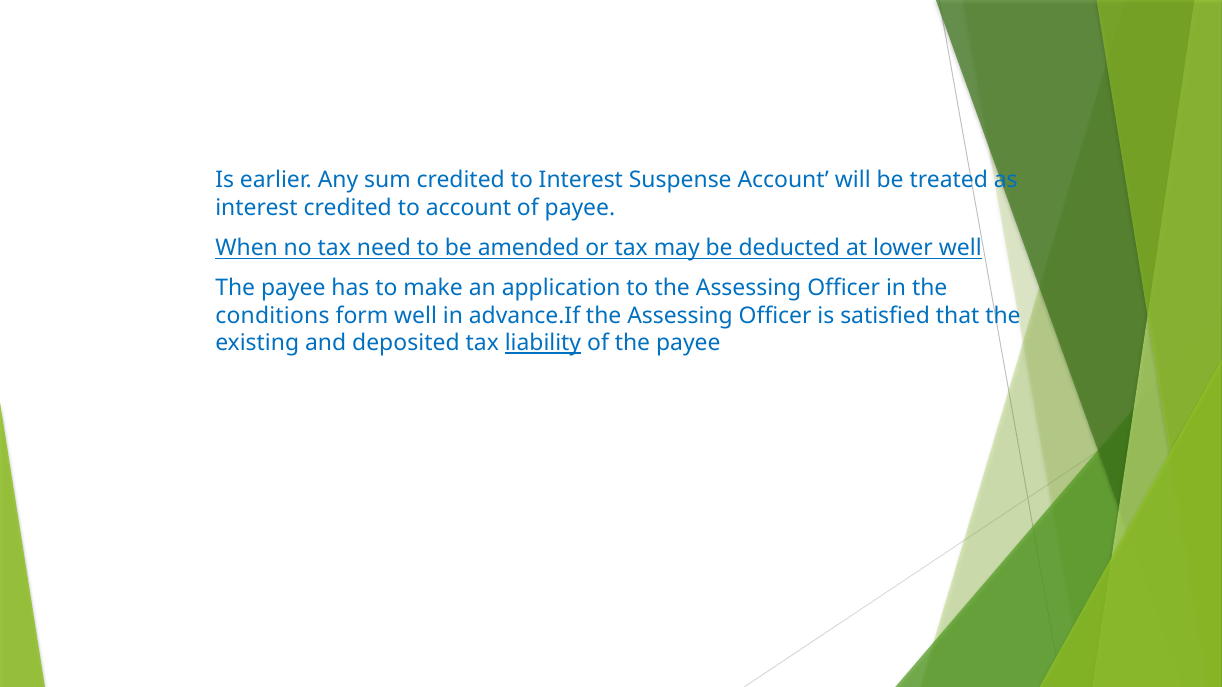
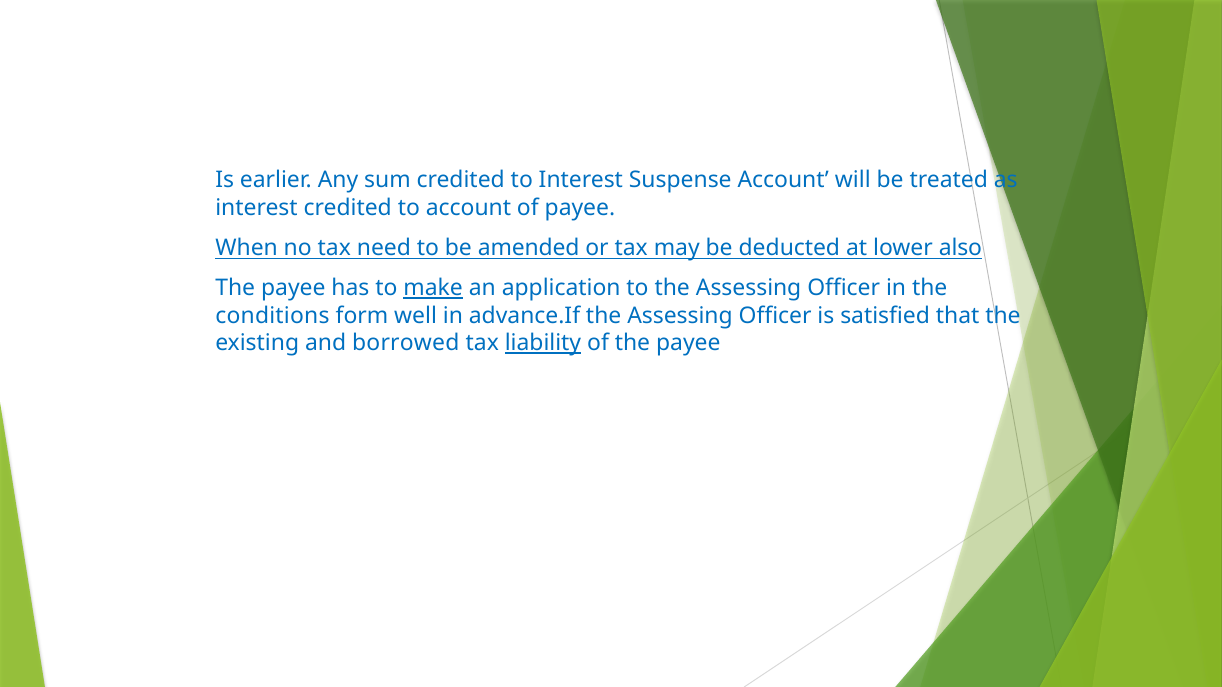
lower well: well -> also (960, 248)
make underline: none -> present (433, 288)
deposited: deposited -> borrowed (406, 343)
